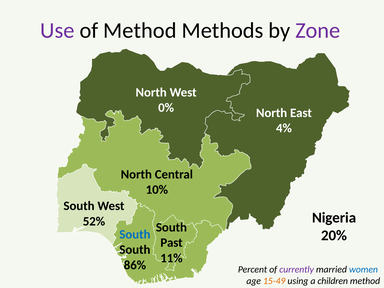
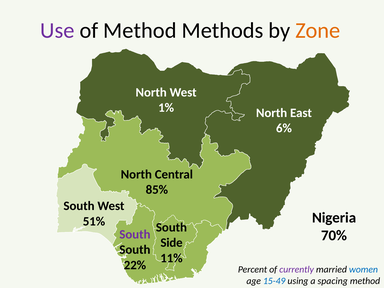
Zone colour: purple -> orange (318, 31)
0%: 0% -> 1% (166, 108)
4%: 4% -> 6% (284, 128)
10%: 10% -> 85% (157, 190)
52%: 52% -> 51% (94, 221)
South colour: blue -> purple (135, 234)
20%: 20% -> 70% (334, 236)
Past: Past -> Side (172, 243)
86%: 86% -> 22% (135, 265)
15-49 colour: orange -> blue (274, 281)
children: children -> spacing (333, 281)
